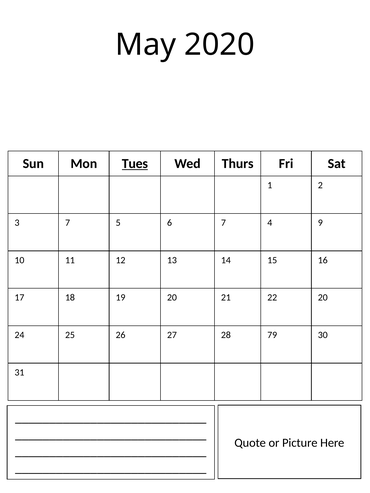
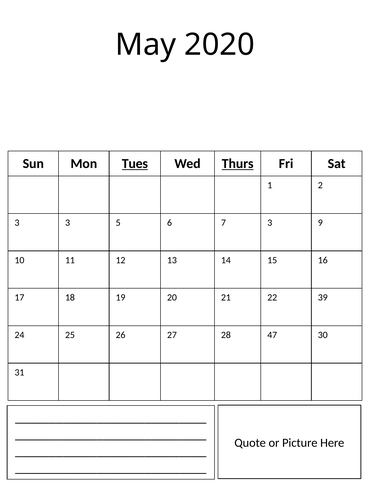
Thurs underline: none -> present (238, 164)
3 7: 7 -> 3 (68, 223)
7 4: 4 -> 3 (270, 223)
22 20: 20 -> 39 (323, 298)
79: 79 -> 47 (272, 335)
